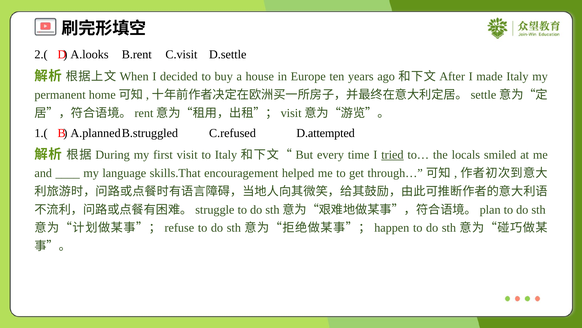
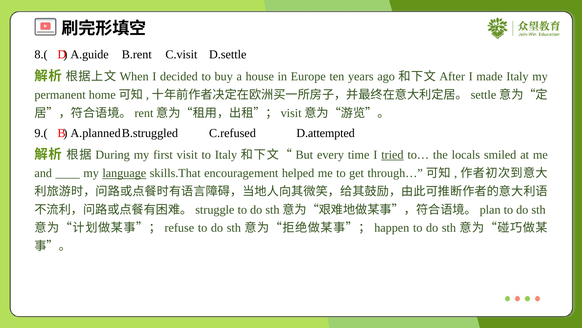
2.(: 2.( -> 8.( (41, 55)
A.looks: A.looks -> A.guide (90, 55)
1.(: 1.( -> 9.( (41, 133)
language underline: none -> present (124, 173)
